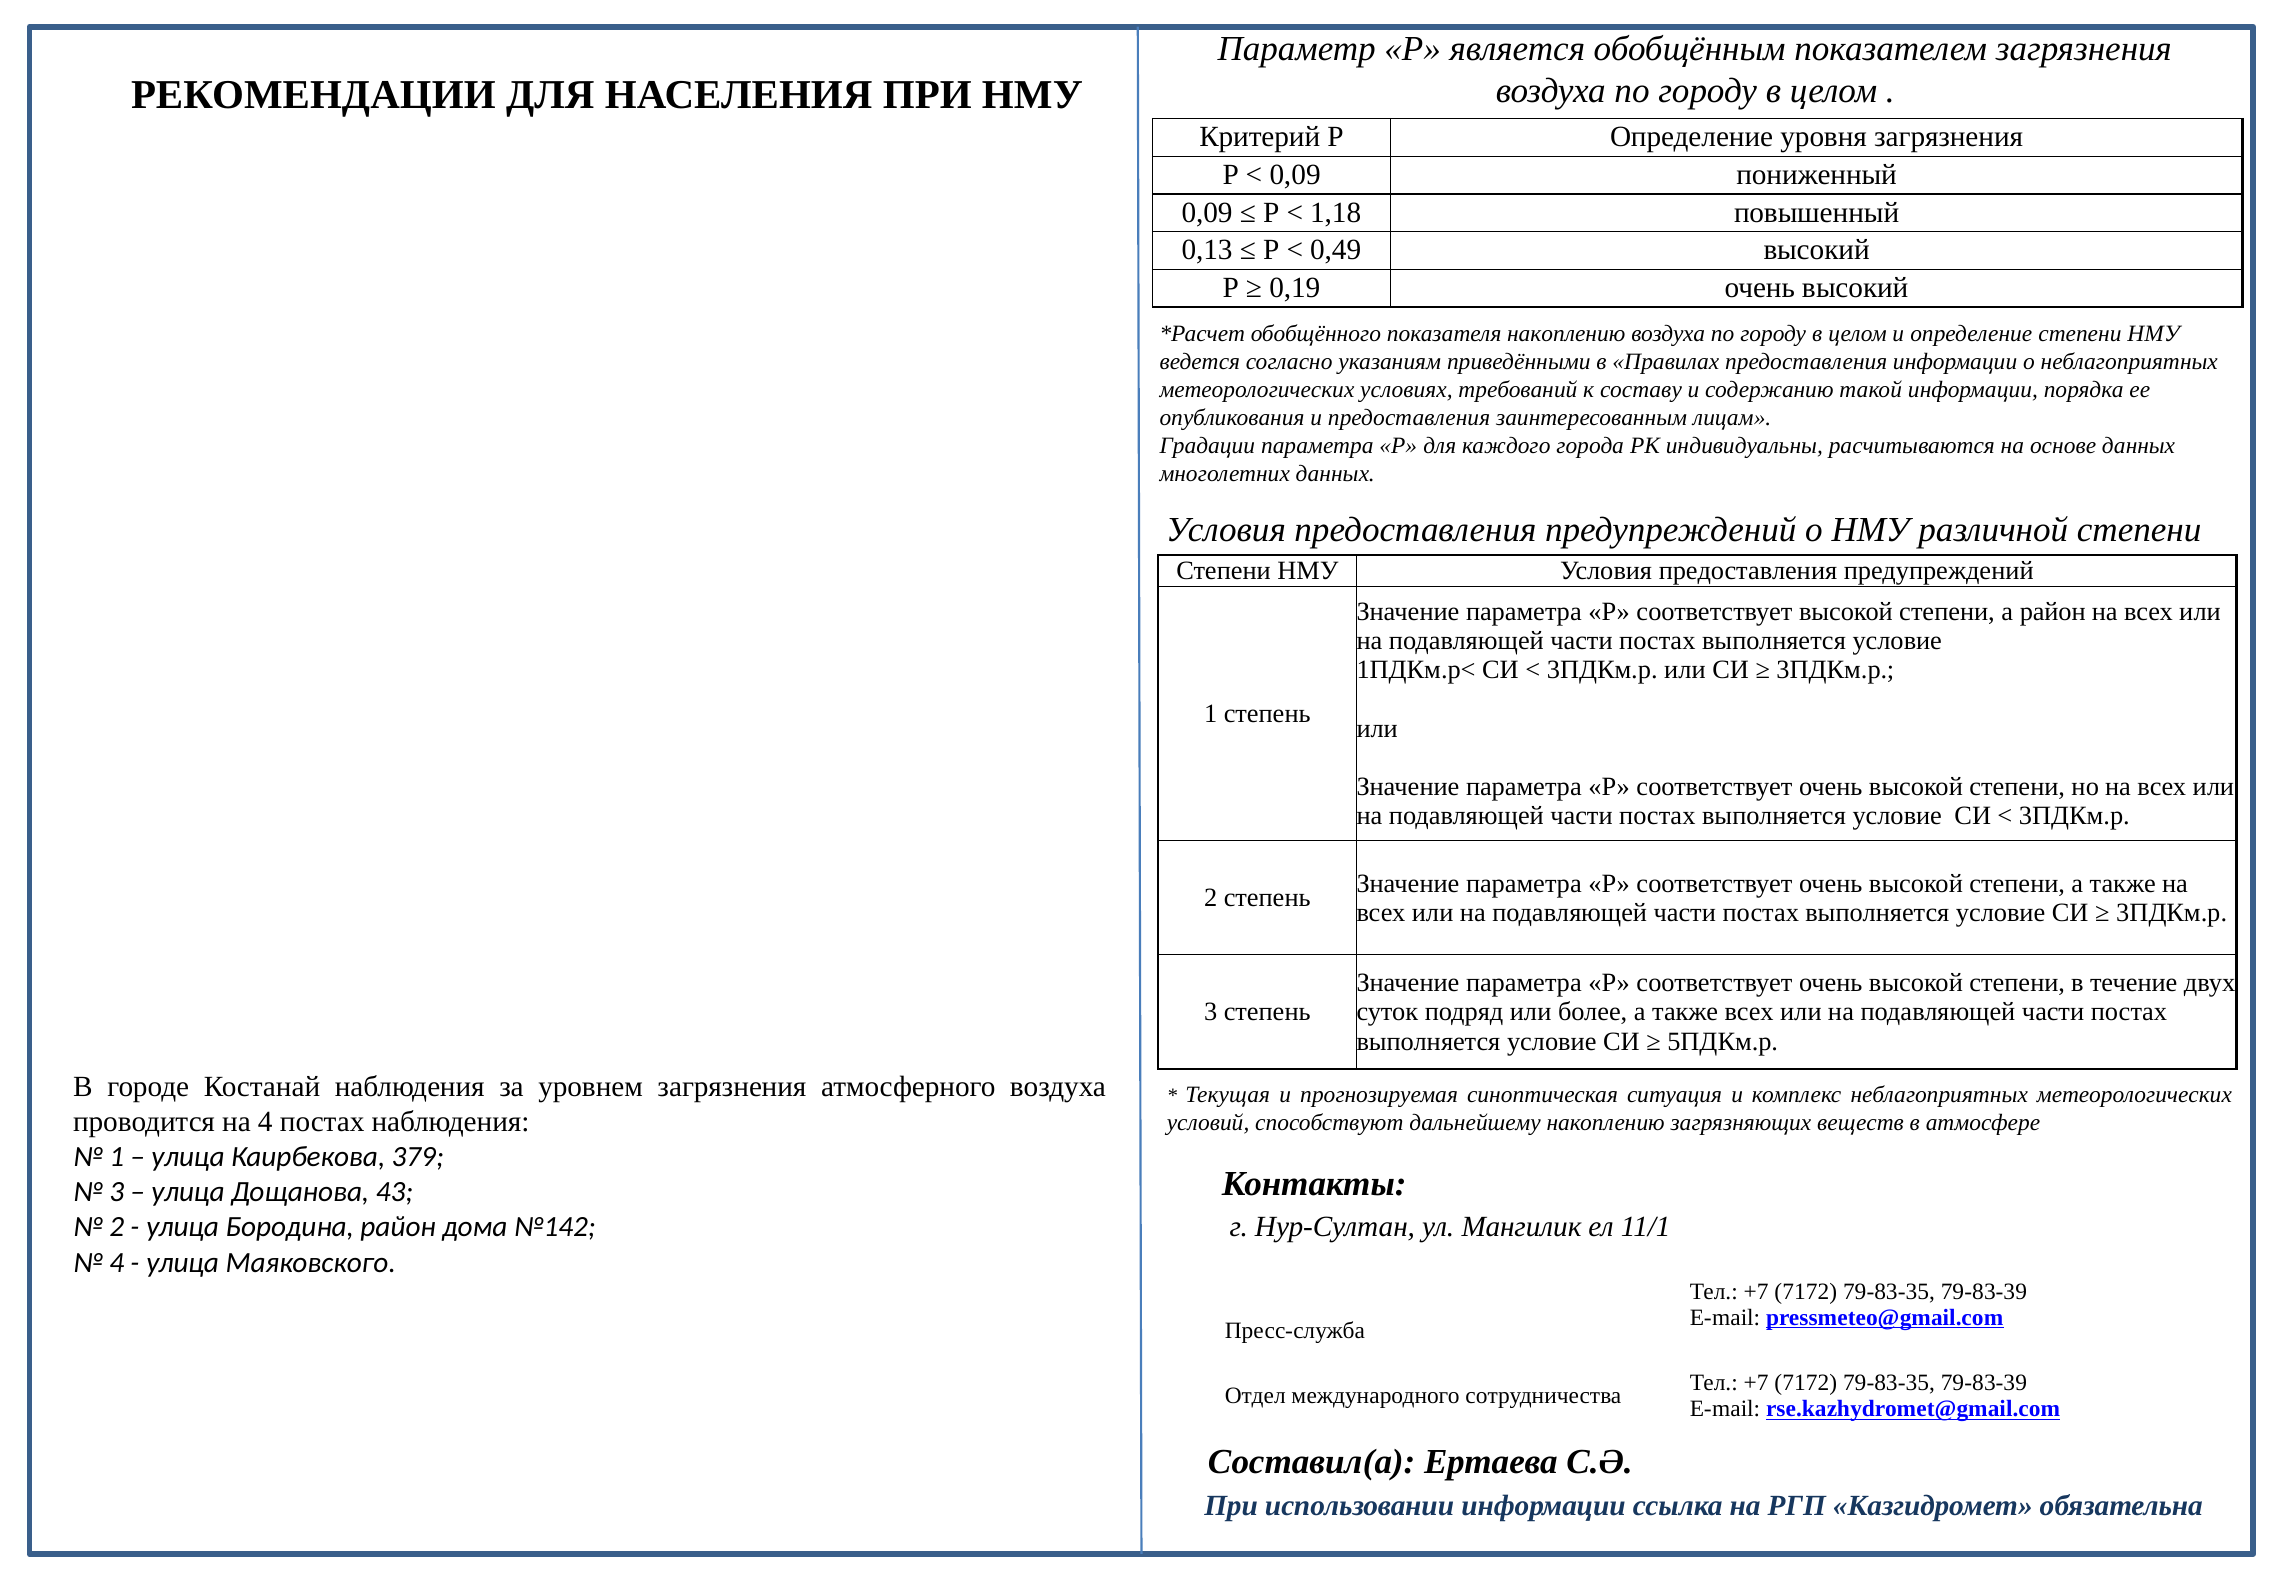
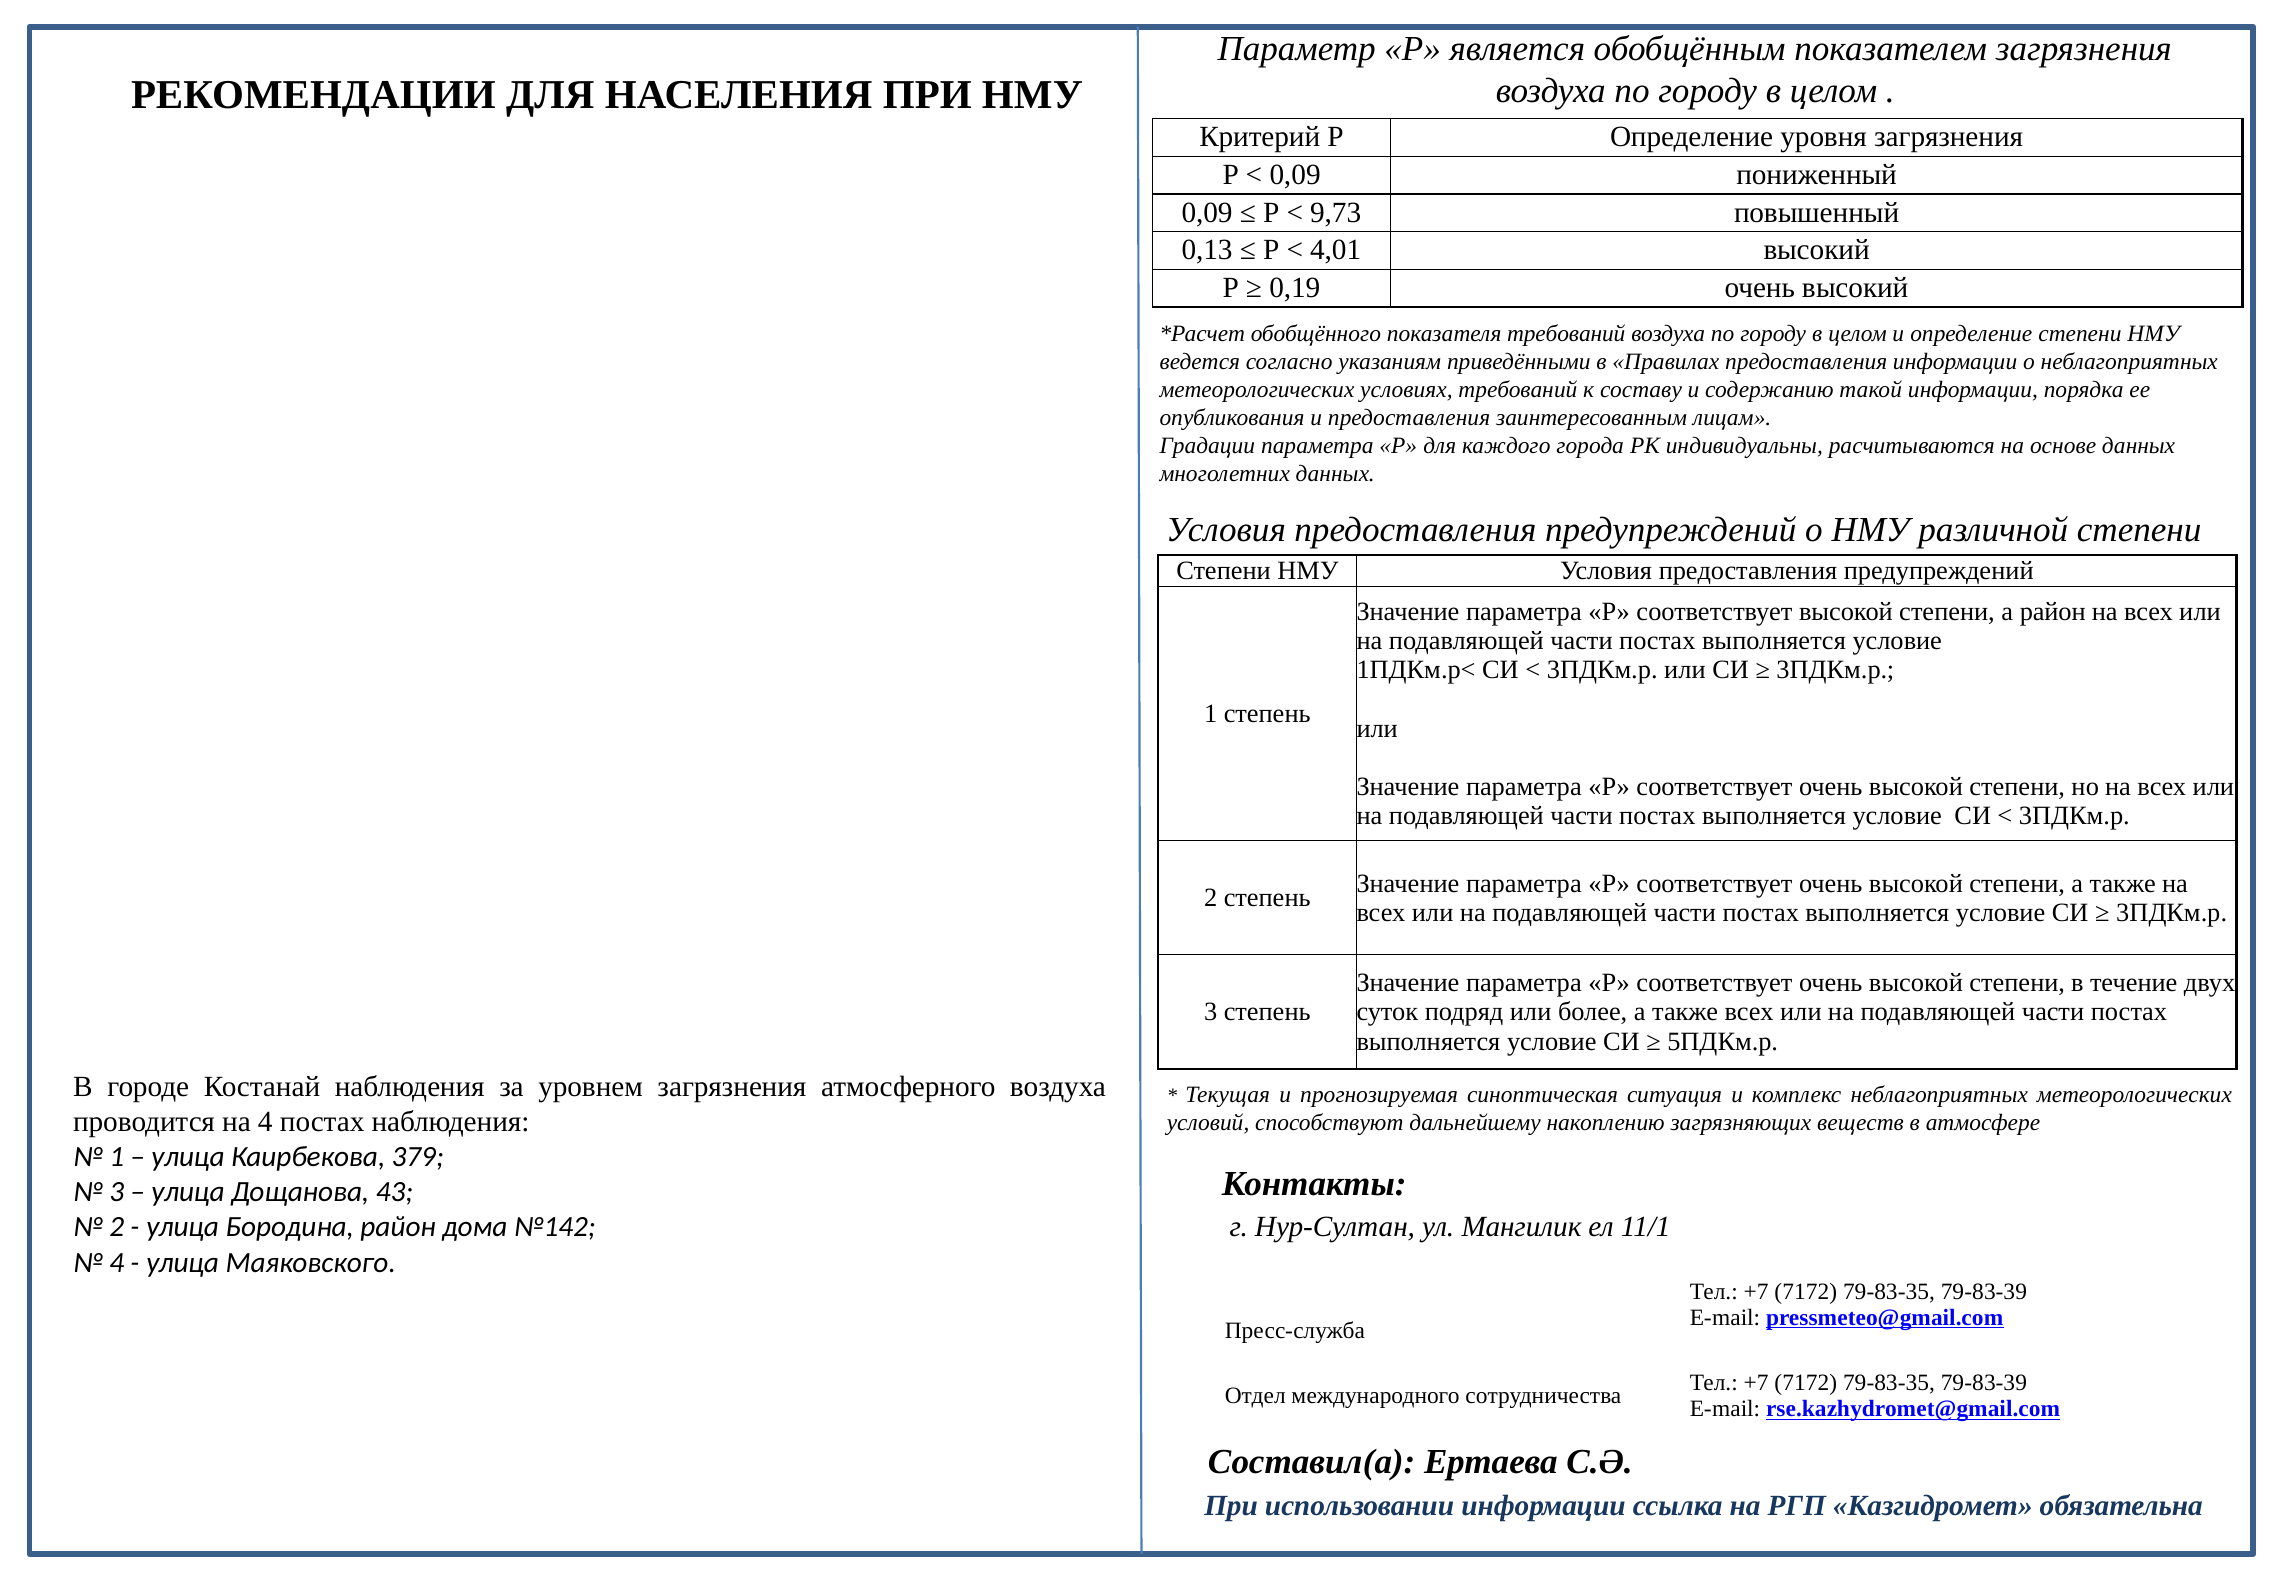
1,18: 1,18 -> 9,73 (1336, 212)
0,49: 0,49 -> 4,01 (1336, 250)
показателя накоплению: накоплению -> требований (1566, 334)
